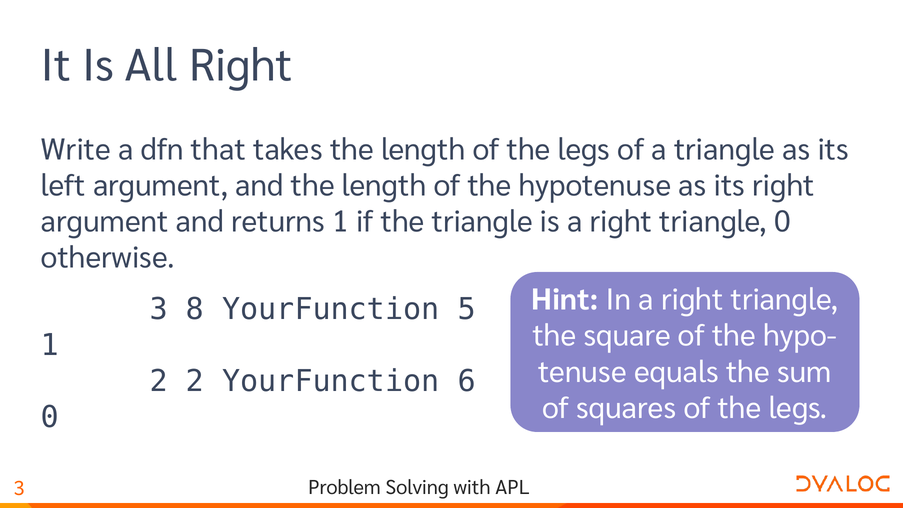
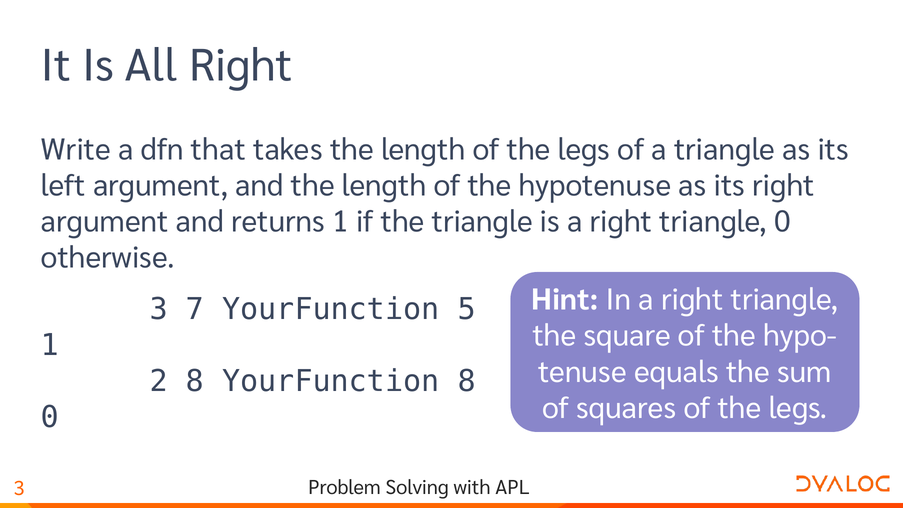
8: 8 -> 7 (195, 309)
2 2: 2 -> 8 (195, 381)
YourFunction 6: 6 -> 8 (467, 381)
